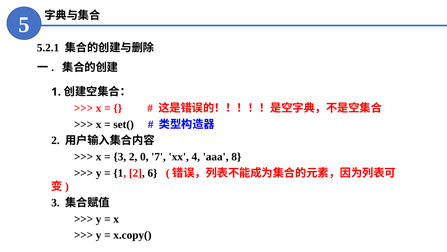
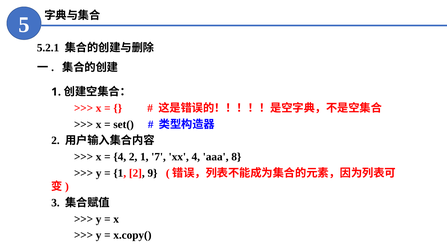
3: 3 -> 4 (120, 156)
2 0: 0 -> 1 (144, 156)
6: 6 -> 9 (153, 173)
